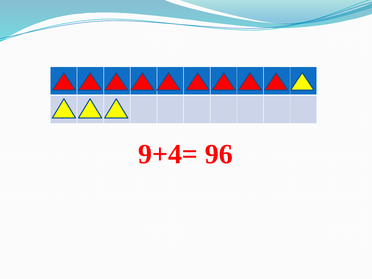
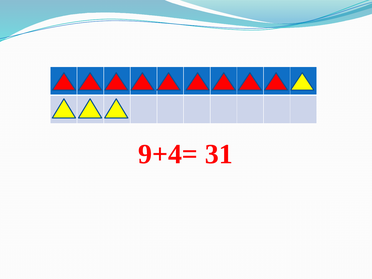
96: 96 -> 31 (219, 154)
